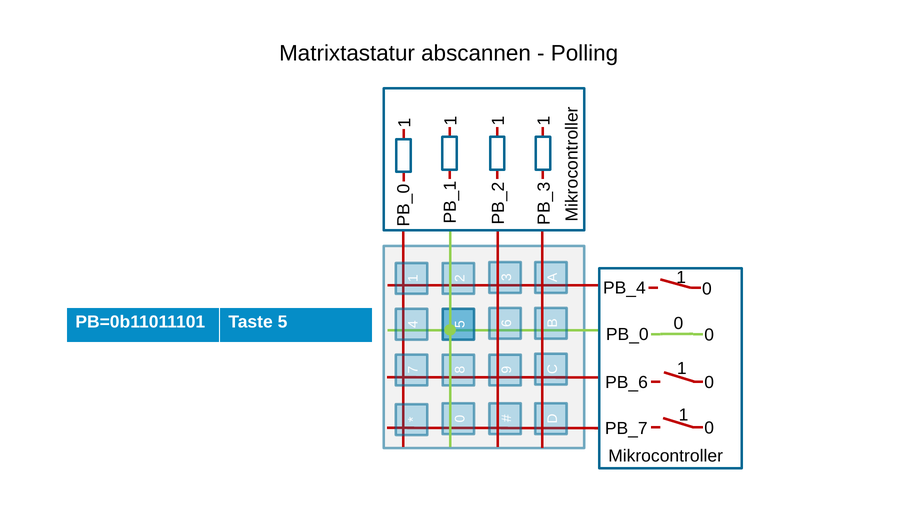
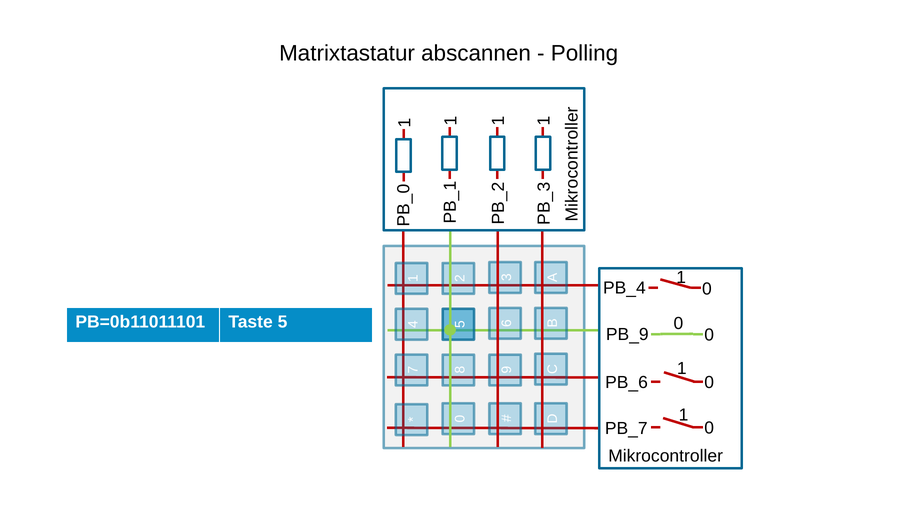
PB_0: PB_0 -> PB_9 (627, 334)
